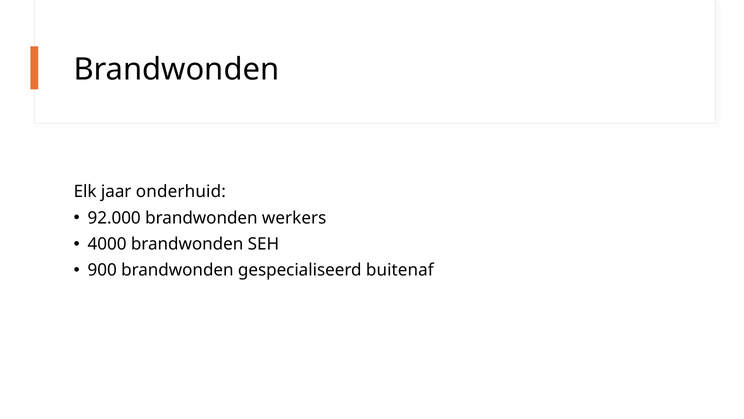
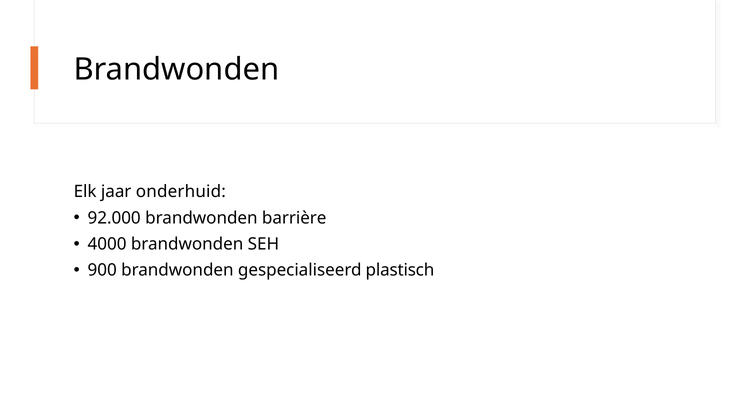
werkers: werkers -> barrière (294, 218)
buitenaf: buitenaf -> plastisch (400, 270)
